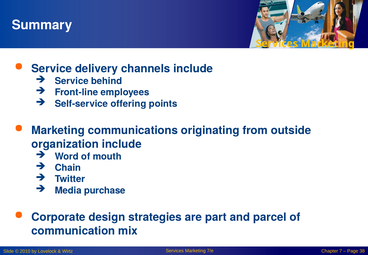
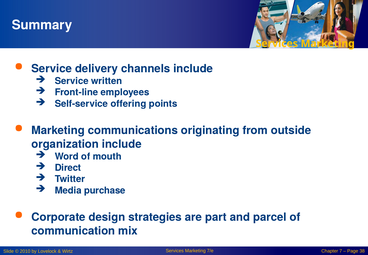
behind: behind -> written (107, 81)
Chain: Chain -> Direct (68, 168)
